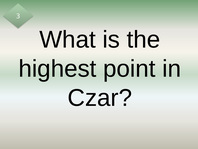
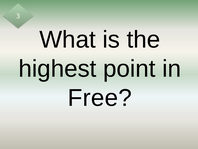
Czar: Czar -> Free (100, 98)
